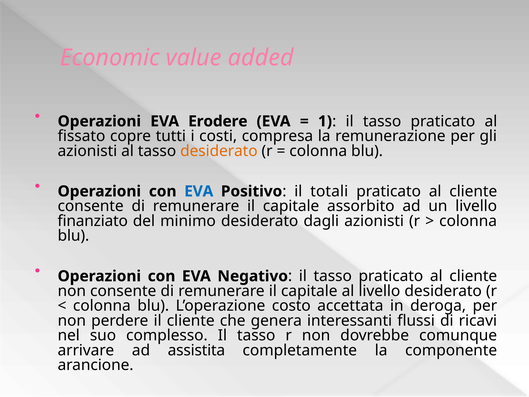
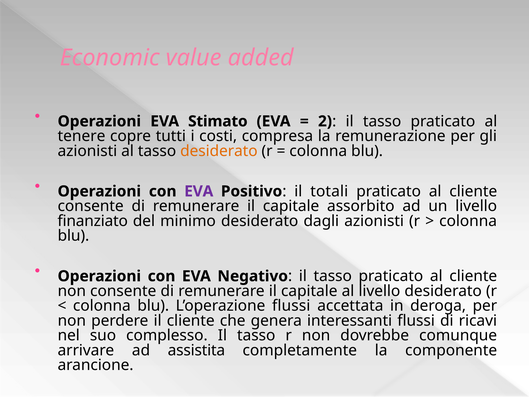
Erodere: Erodere -> Stimato (218, 121)
1: 1 -> 2 (325, 121)
fissato: fissato -> tenere (81, 136)
EVA colour: blue -> purple (199, 191)
L’operazione costo: costo -> flussi (291, 306)
